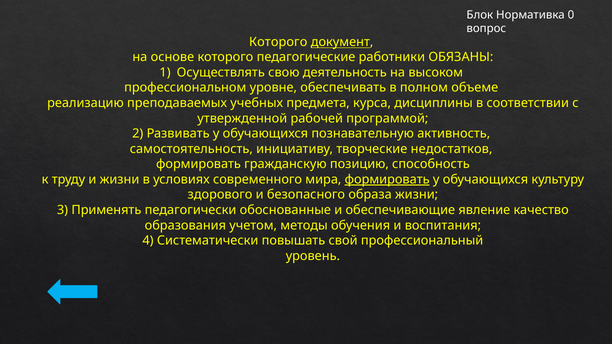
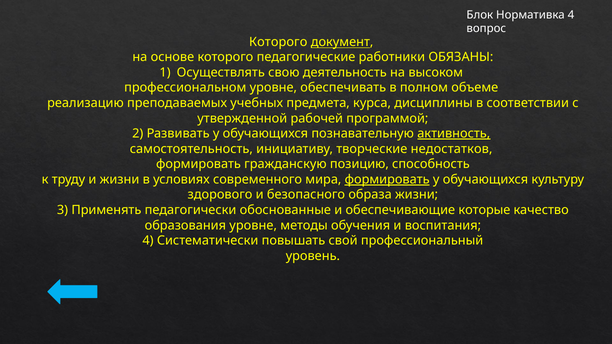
Нормативка 0: 0 -> 4 (571, 15)
активность underline: none -> present (454, 134)
явление: явление -> которые (484, 210)
образования учетом: учетом -> уровне (253, 226)
